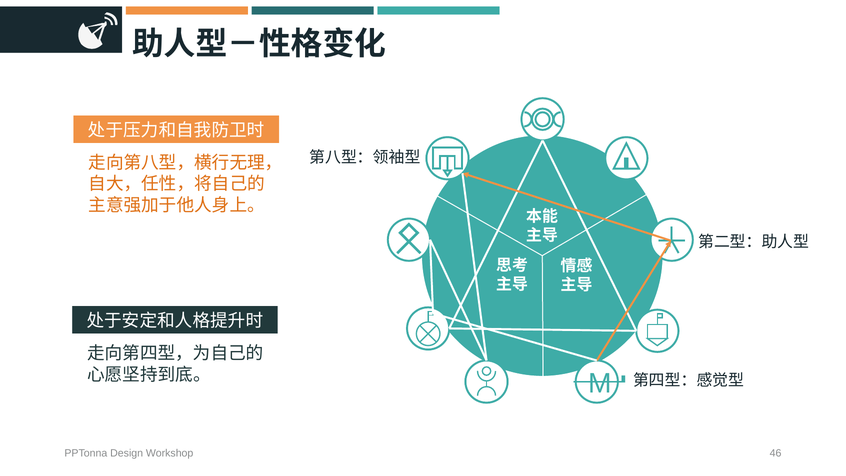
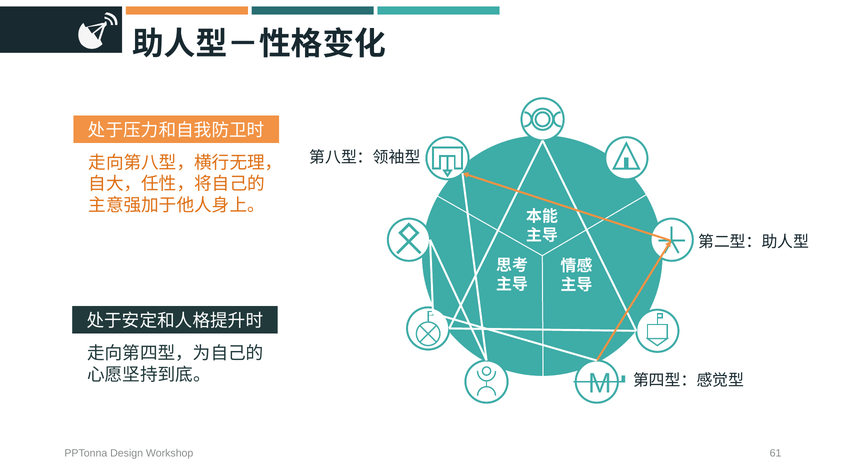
46: 46 -> 61 (776, 453)
